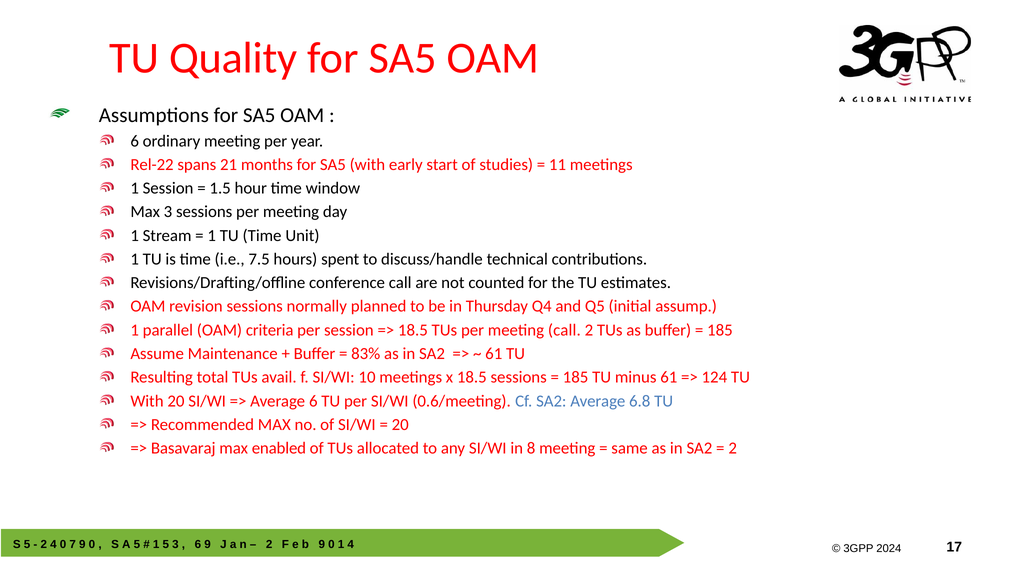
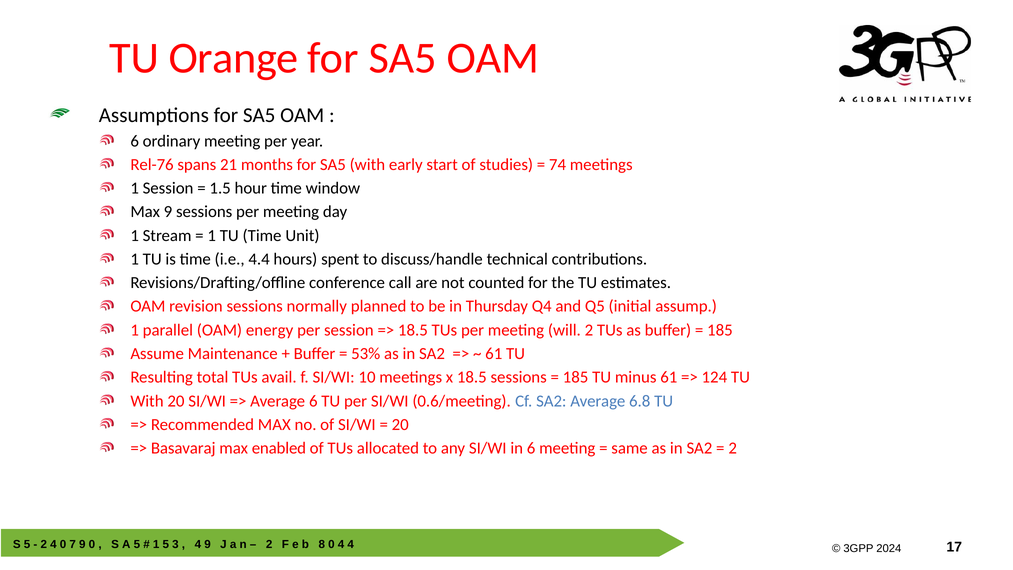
Quality: Quality -> Orange (233, 58)
Rel-22: Rel-22 -> Rel-76 (152, 165)
11: 11 -> 74 (558, 165)
Max 3: 3 -> 9 (168, 212)
7.5: 7.5 -> 4.4 (259, 259)
criteria: criteria -> energy (270, 330)
meeting call: call -> will (564, 330)
83%: 83% -> 53% (366, 354)
in 8: 8 -> 6 (531, 448)
6: 6 -> 4 (198, 544)
9: 9 -> 8 (322, 544)
1: 1 -> 4 (341, 544)
